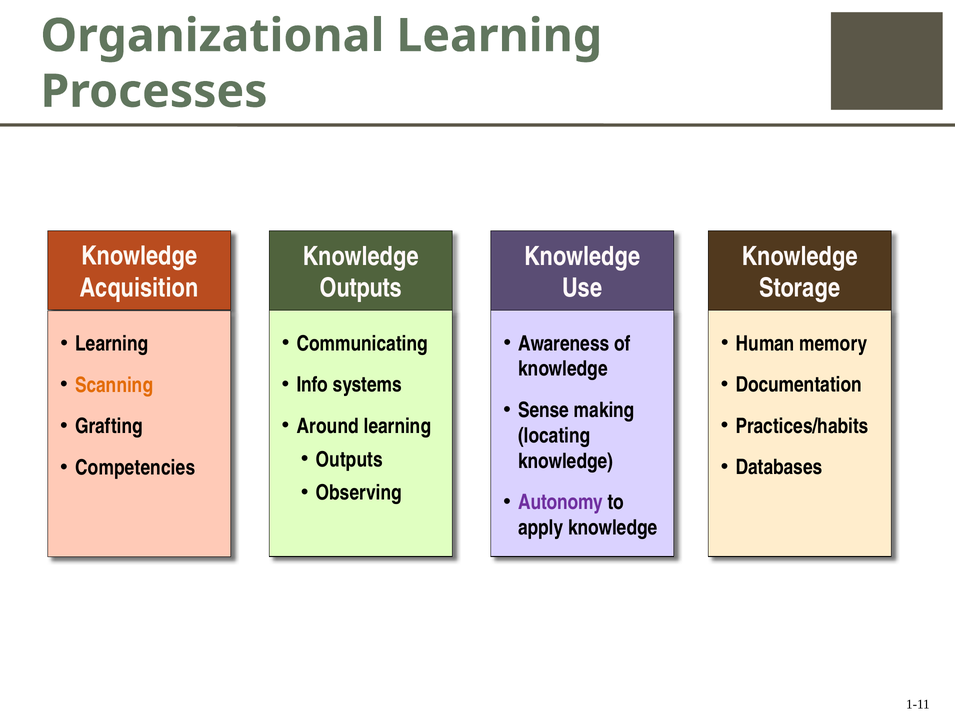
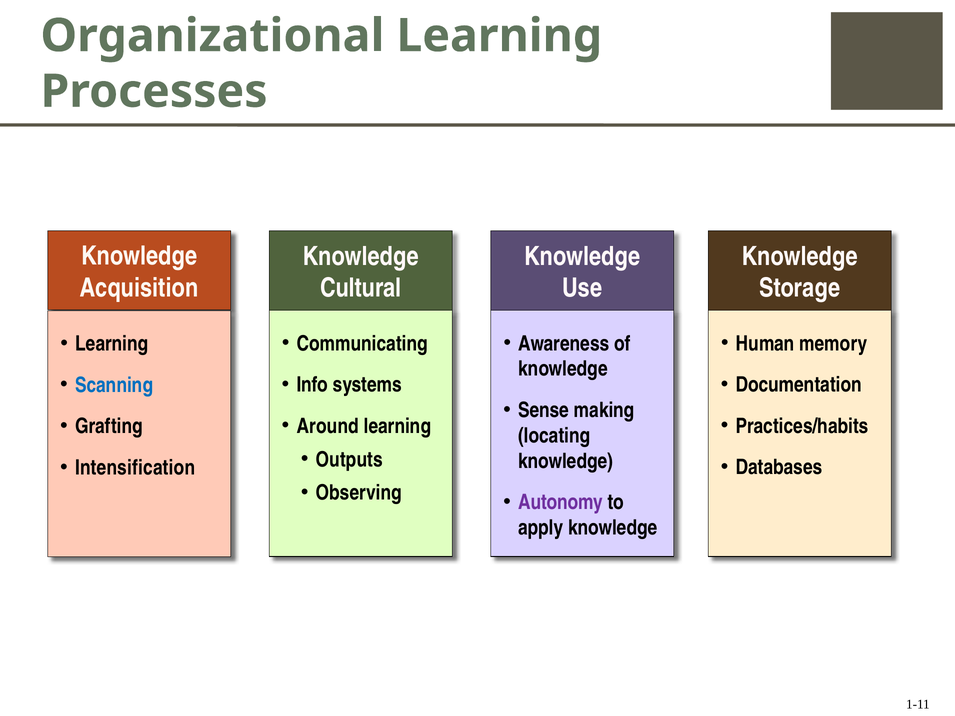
Outputs: Outputs -> Cultural (361, 288)
Scanning colour: orange -> blue (114, 385)
Competencies: Competencies -> Intensification (135, 468)
